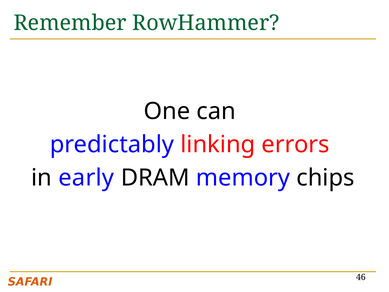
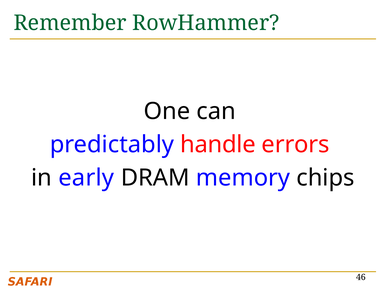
linking: linking -> handle (218, 144)
